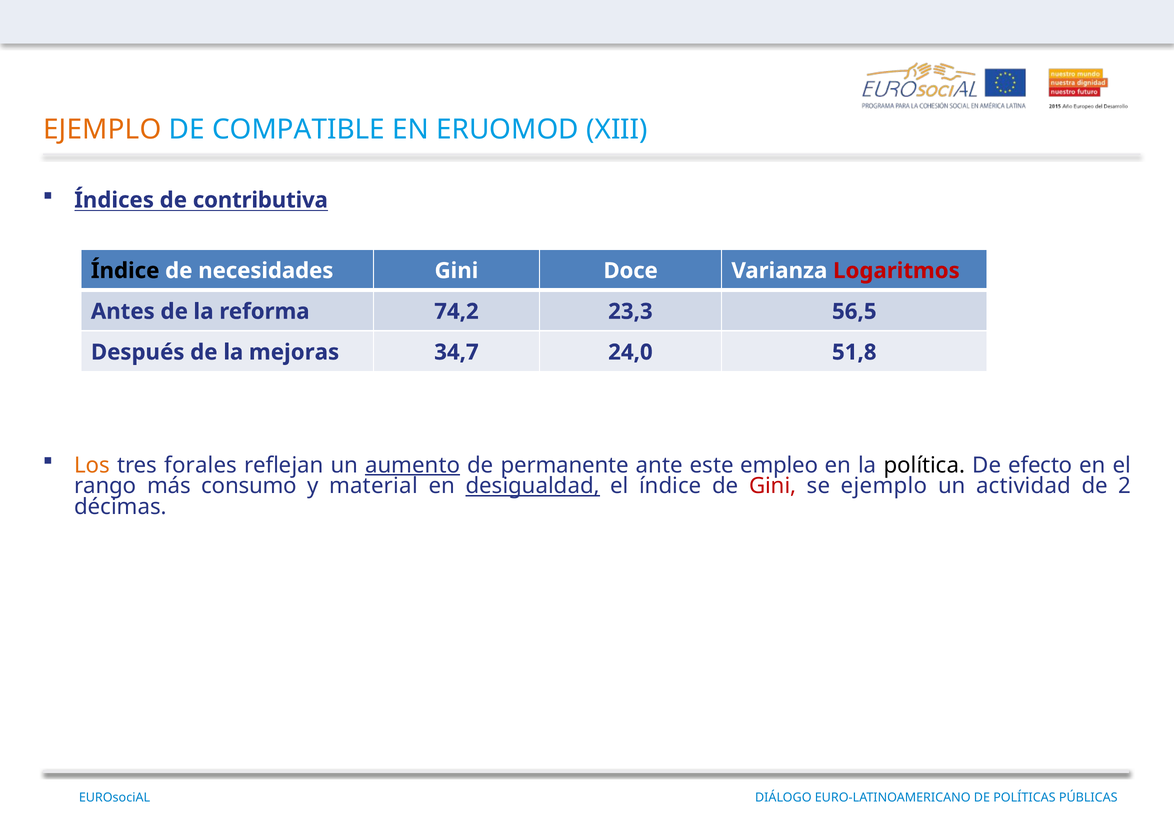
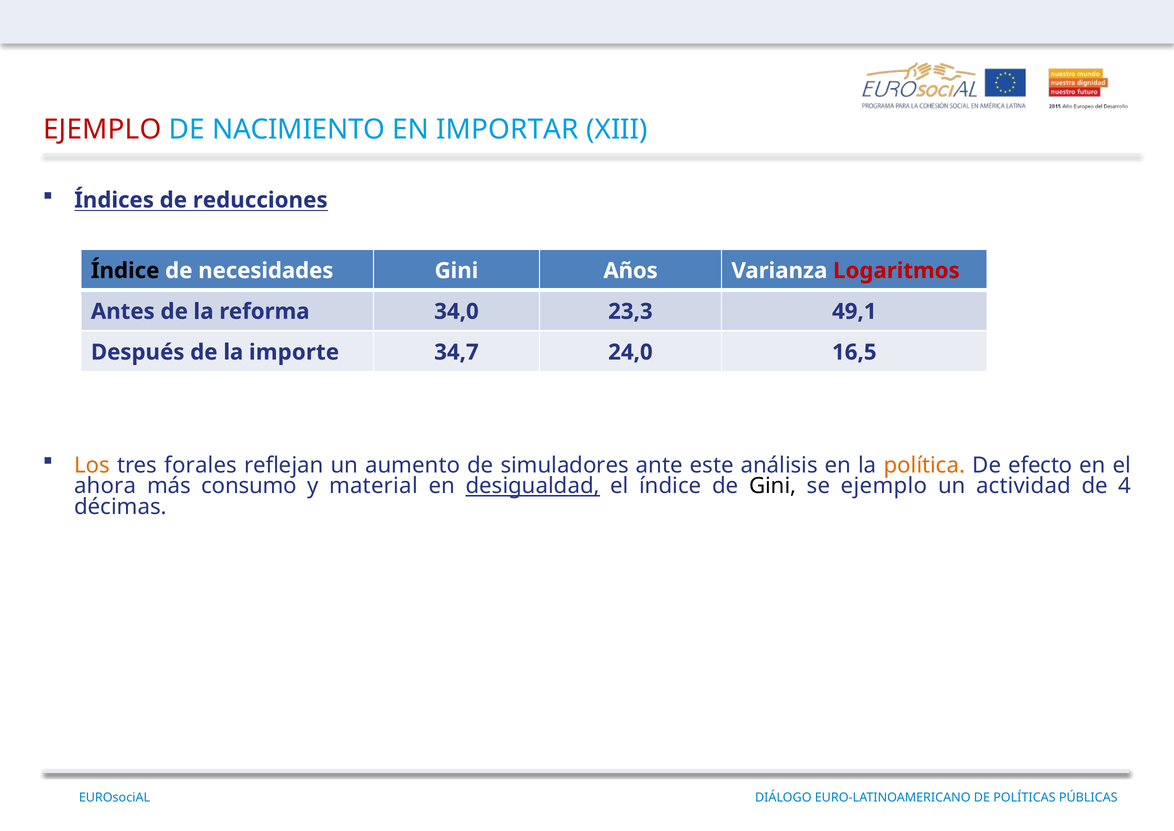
EJEMPLO colour: orange -> red (102, 130)
COMPATIBLE: COMPATIBLE -> NACIMIENTO (299, 130)
ERUOMOD: ERUOMOD -> IMPORTAR (507, 130)
contributiva: contributiva -> reducciones (260, 200)
Doce: Doce -> Años (631, 271)
74,2: 74,2 -> 34,0 (456, 311)
56,5: 56,5 -> 49,1 (854, 311)
mejoras: mejoras -> importe (294, 352)
51,8: 51,8 -> 16,5 (854, 352)
aumento underline: present -> none (413, 465)
permanente: permanente -> simuladores (565, 465)
empleo: empleo -> análisis (779, 465)
política colour: black -> orange (924, 465)
rango: rango -> ahora (105, 486)
Gini colour: red -> black (773, 486)
2: 2 -> 4 (1125, 486)
